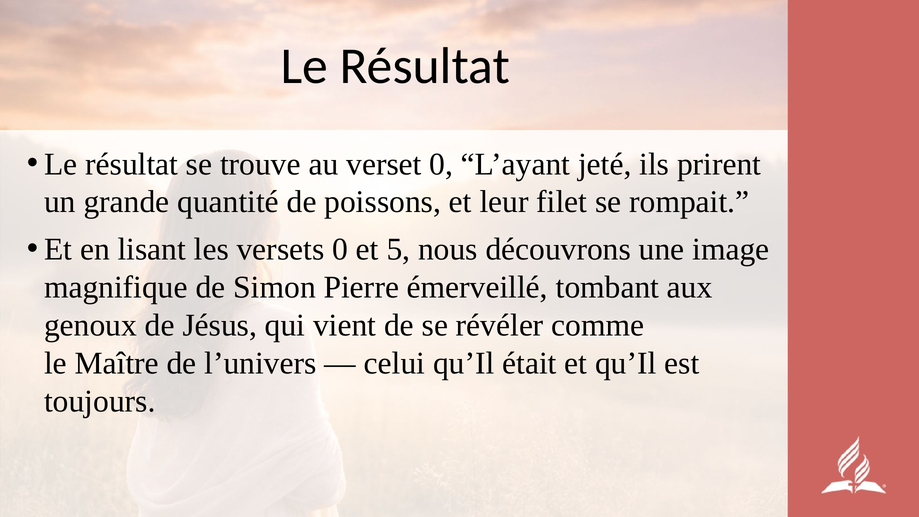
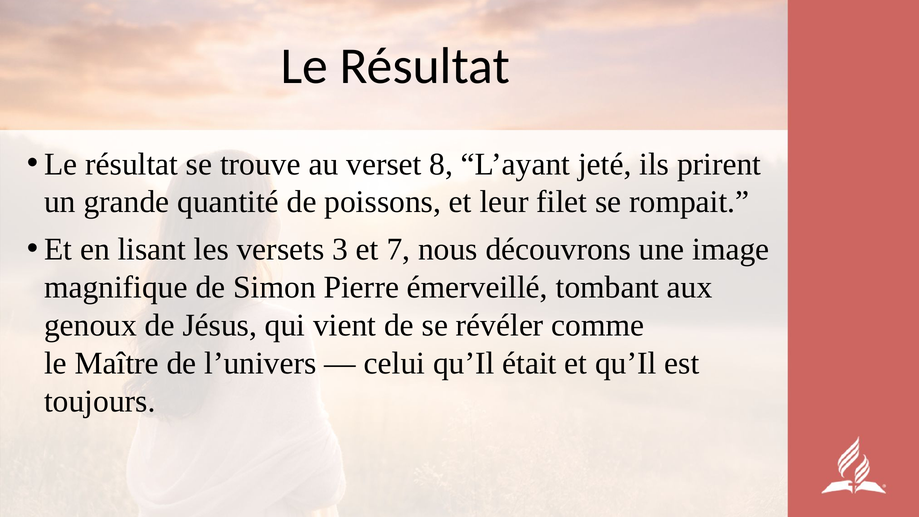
verset 0: 0 -> 8 (441, 164)
versets 0: 0 -> 3 (340, 250)
5: 5 -> 7 (398, 250)
